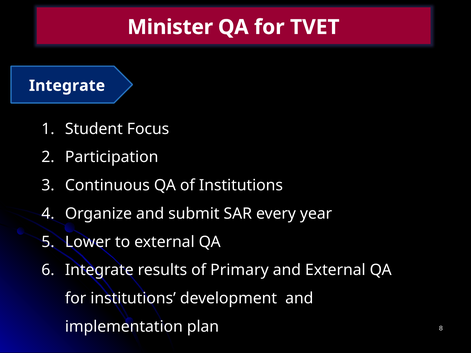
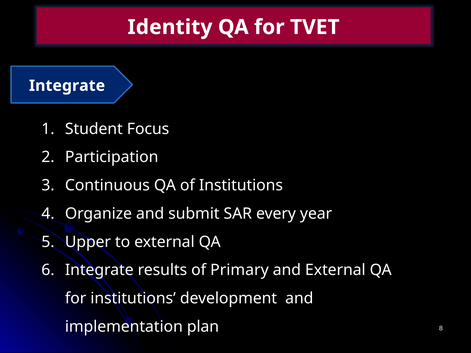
Minister: Minister -> Identity (170, 27)
Lower: Lower -> Upper (88, 242)
